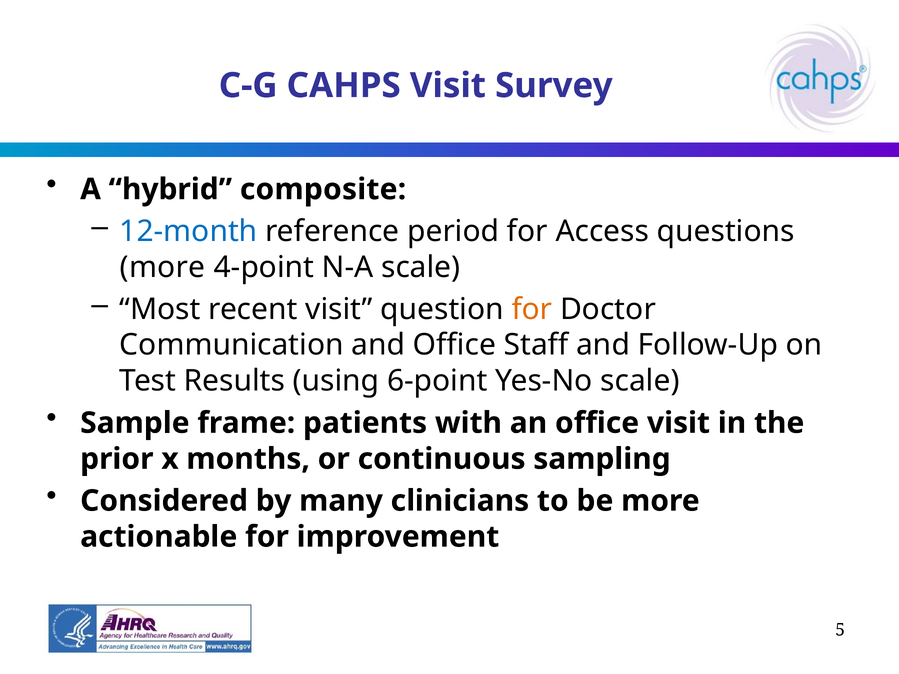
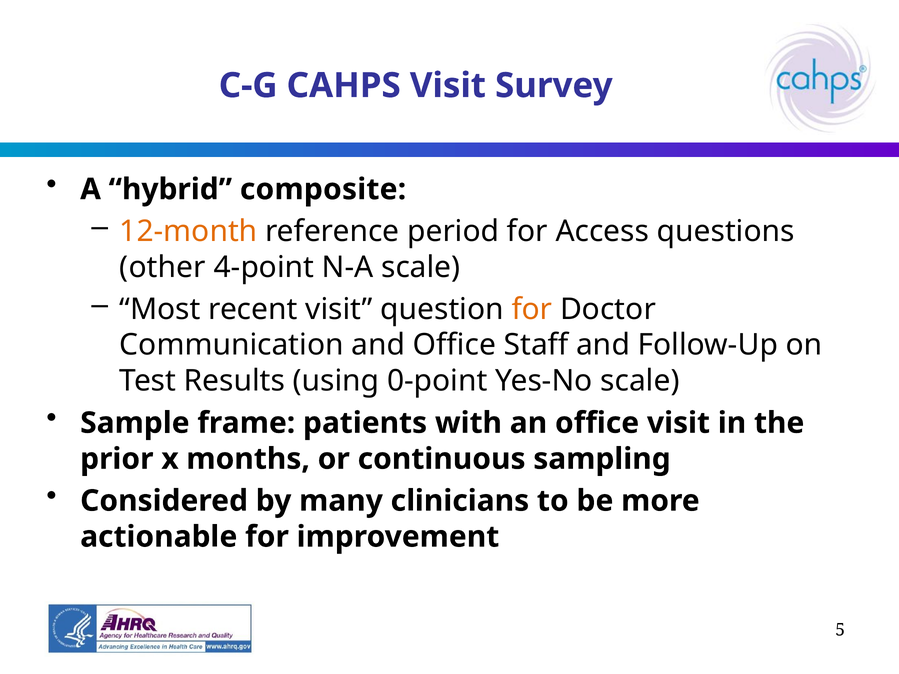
12-month colour: blue -> orange (188, 231)
more: more -> other (163, 267)
6-point: 6-point -> 0-point (437, 381)
